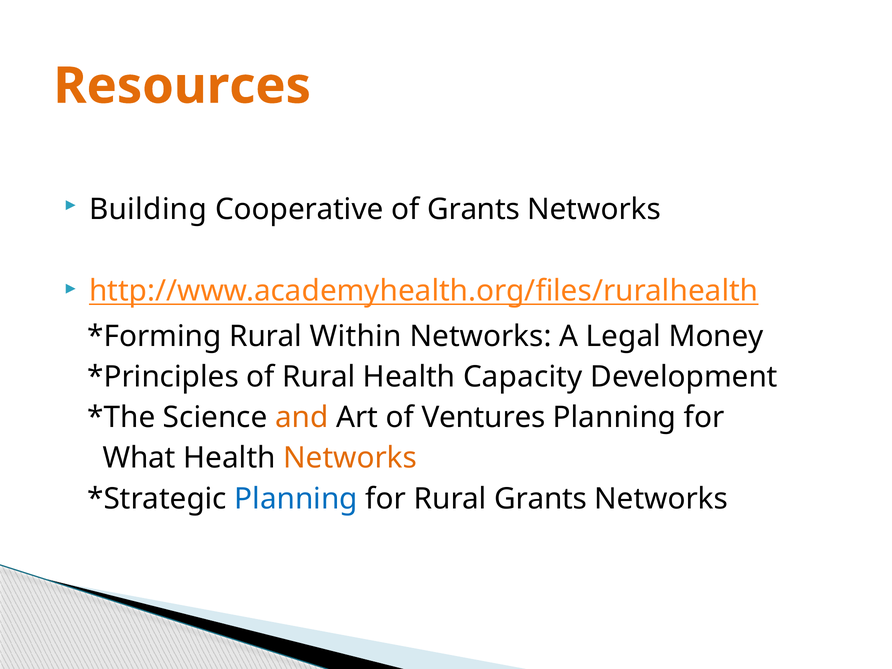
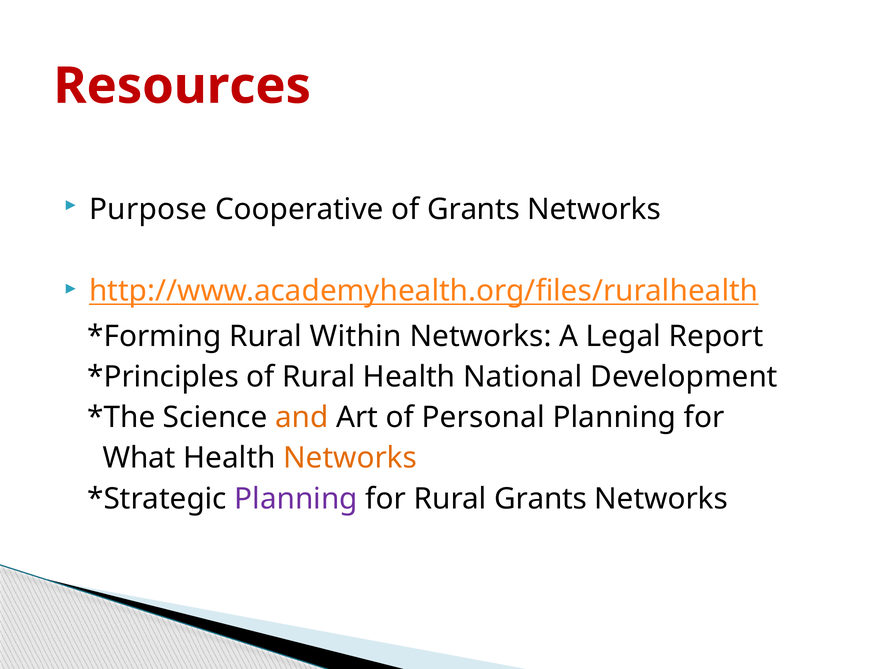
Resources colour: orange -> red (182, 86)
Building: Building -> Purpose (148, 209)
Money: Money -> Report (716, 336)
Capacity: Capacity -> National (523, 377)
Ventures: Ventures -> Personal (483, 418)
Planning colour: blue -> purple (296, 499)
